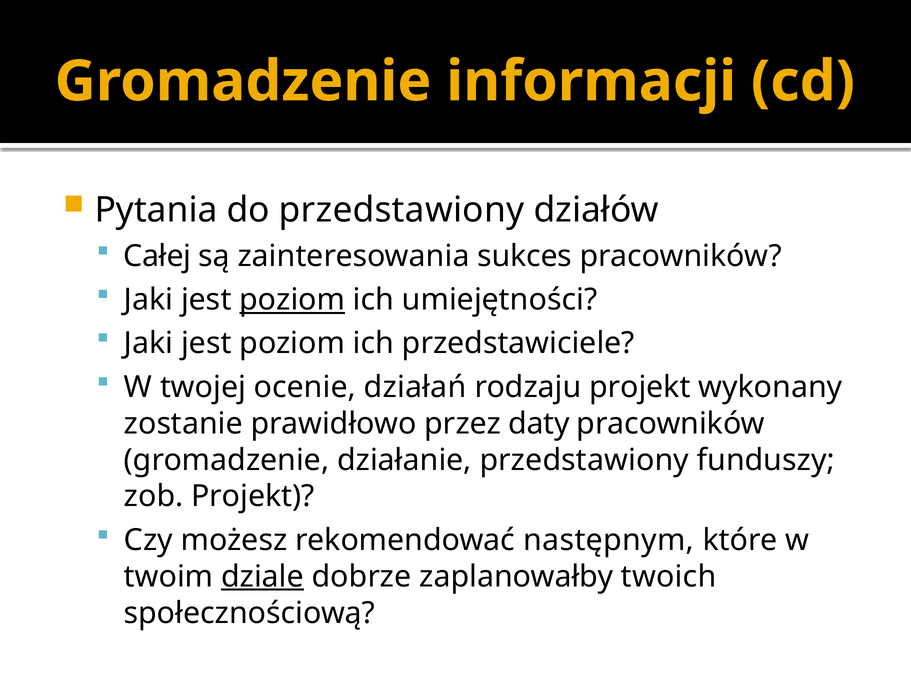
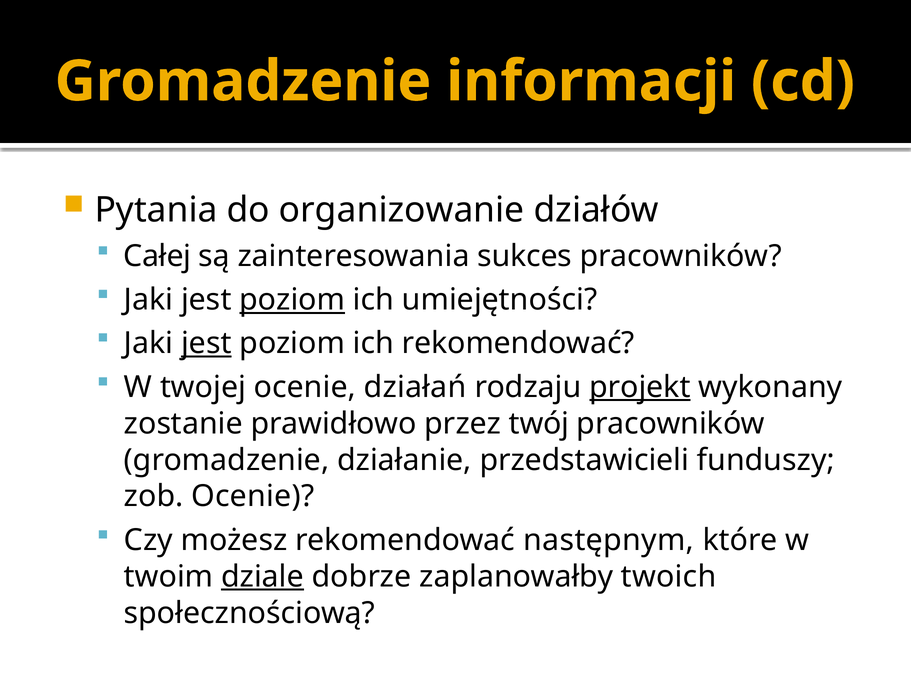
do przedstawiony: przedstawiony -> organizowanie (402, 210)
jest underline: none -> present (206, 343)
ich przedstawiciele: przedstawiciele -> rekomendować (518, 343)
projekt underline: none -> present (640, 387)
daty: daty -> twój (539, 423)
działanie przedstawiony: przedstawiony -> przedstawicieli (584, 459)
zob Projekt: Projekt -> Ocenie (253, 496)
